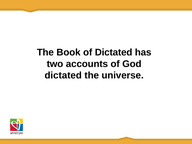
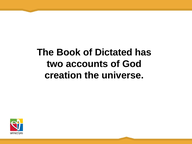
dictated: dictated -> creation (63, 75)
